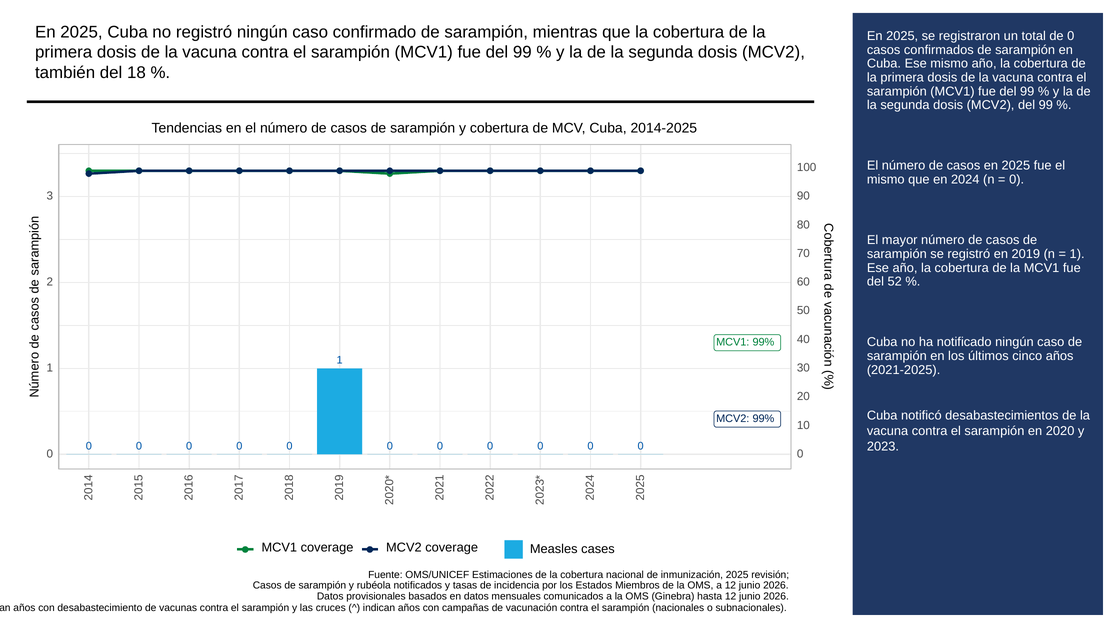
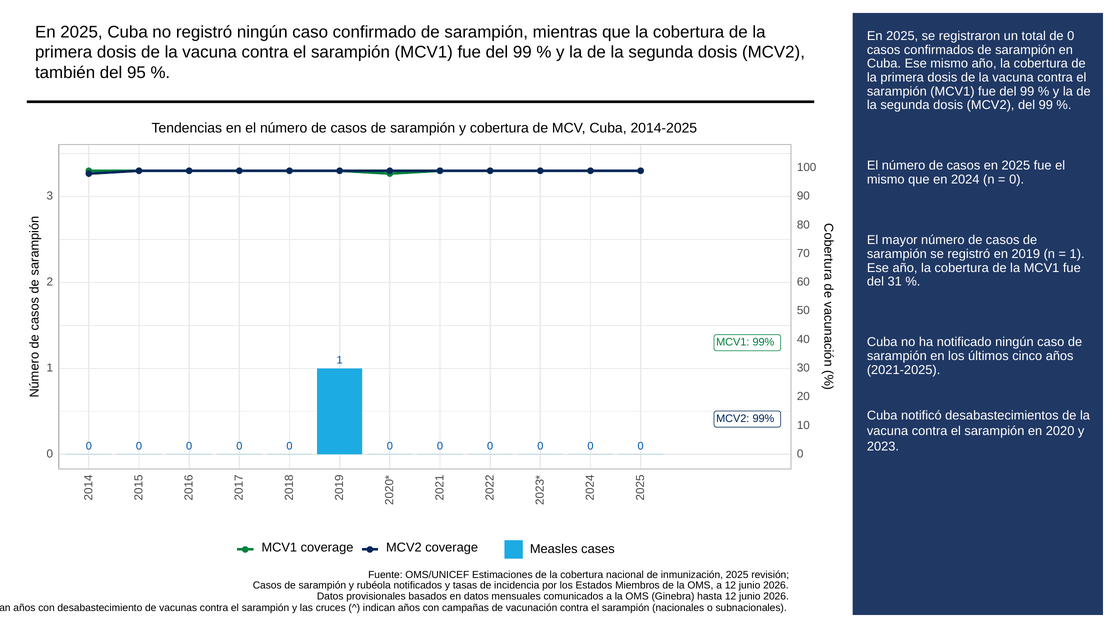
18: 18 -> 95 (136, 73)
52: 52 -> 31 (895, 282)
